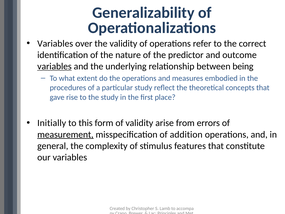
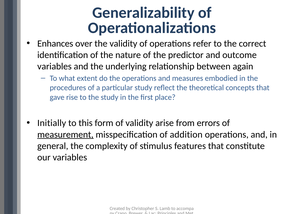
Variables: Variables -> Enhances (55, 43)
variables underline: present -> none (54, 66)
being: being -> again (243, 66)
